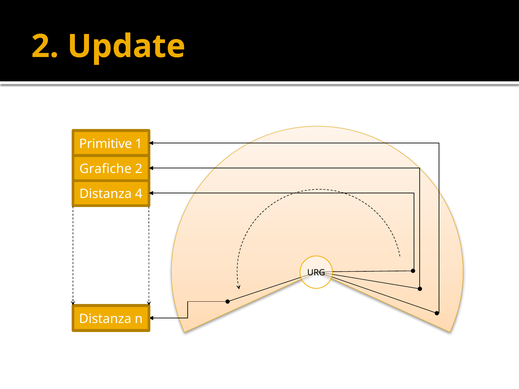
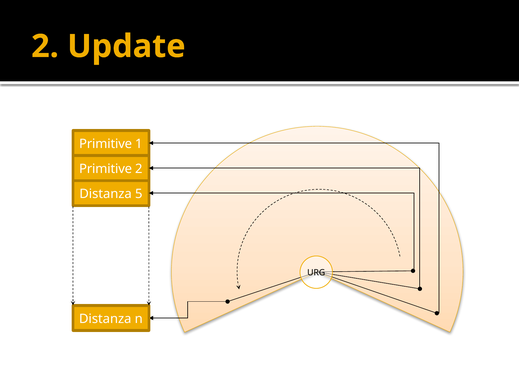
Grafiche: Grafiche -> Primitive (106, 169)
4: 4 -> 5 (139, 194)
